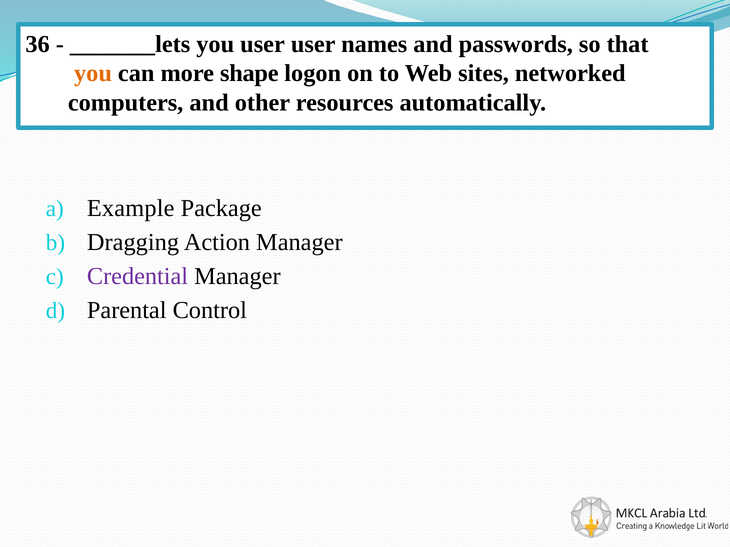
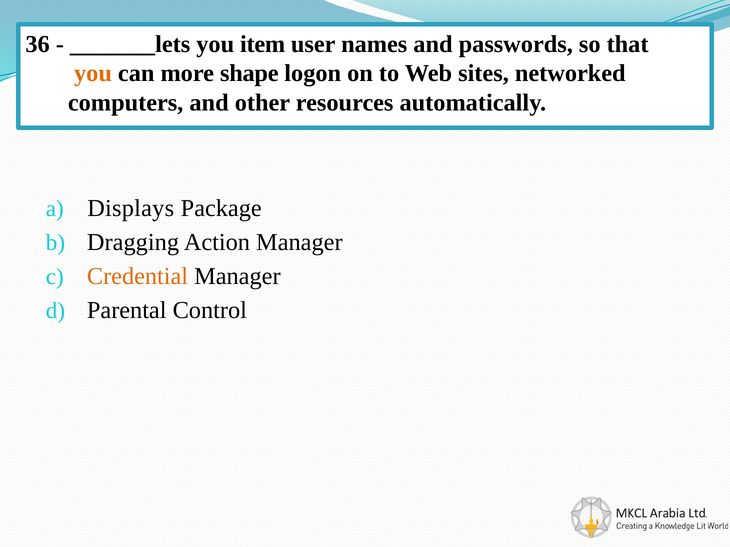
you user: user -> item (263, 44)
Example: Example -> Displays (131, 208)
Credential colour: purple -> orange (138, 277)
